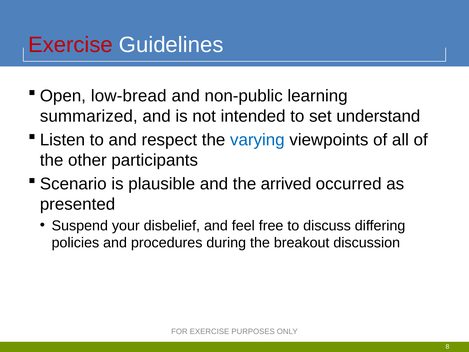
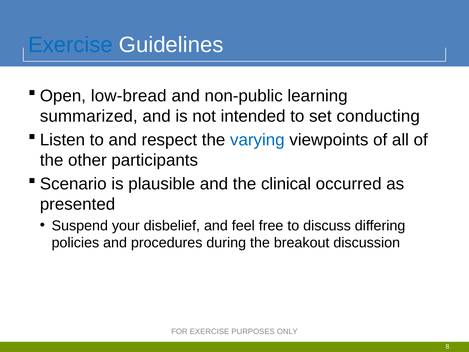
Exercise colour: red -> blue (71, 45)
understand: understand -> conducting (378, 116)
arrived: arrived -> clinical (286, 184)
